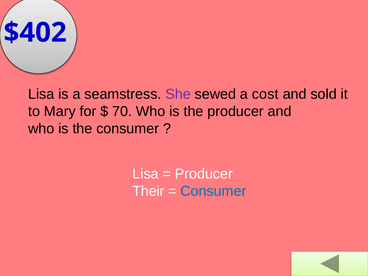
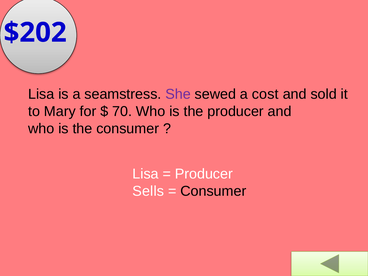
$402: $402 -> $202 (35, 33)
Their: Their -> Sells (148, 191)
Consumer colour: blue -> black (213, 191)
